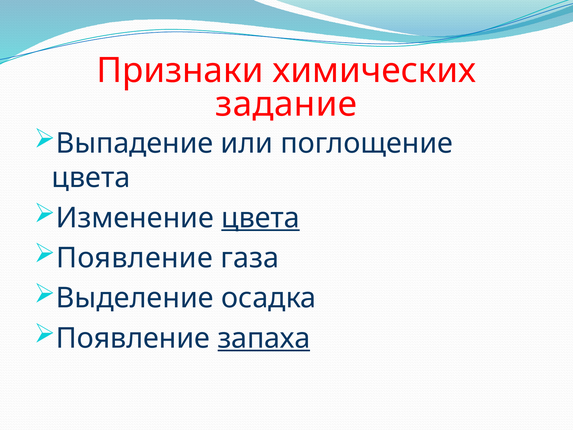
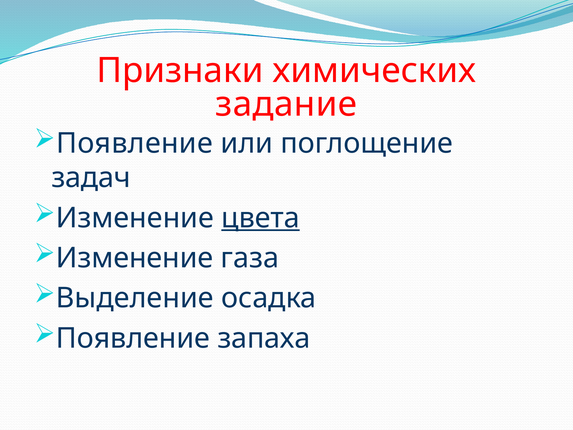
Выпадение: Выпадение -> Появление (134, 143)
цвета: цвета -> задач (91, 178)
Появление: Появление -> Изменение (135, 258)
запаха underline: present -> none (264, 338)
